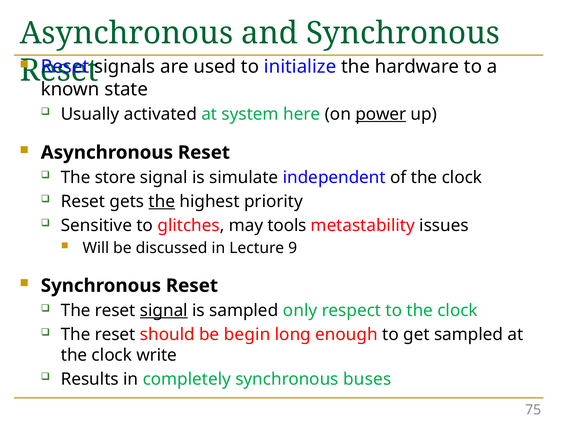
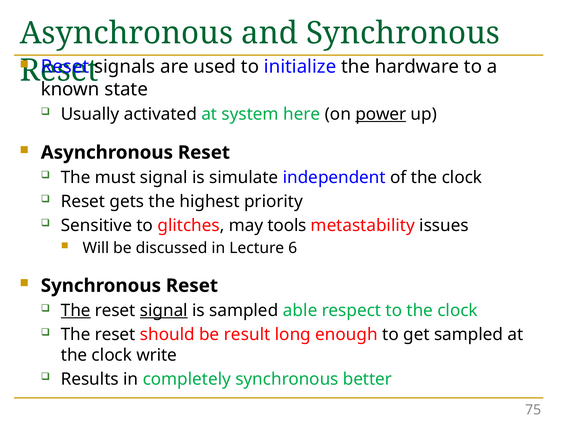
store: store -> must (115, 178)
the underline: present -> none (162, 202)
9: 9 -> 6 (293, 248)
The underline: none -> present (76, 311)
only: only -> able (300, 311)
begin: begin -> result (247, 335)
buses: buses -> better (367, 380)
